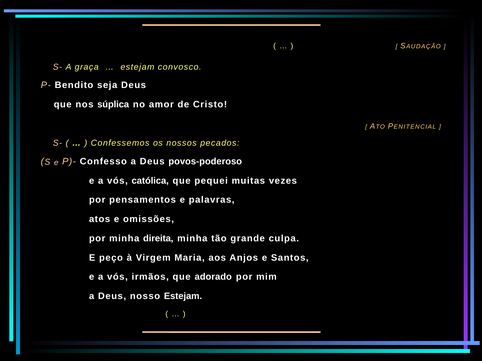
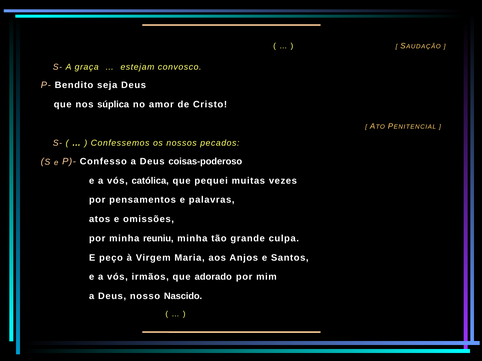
povos-poderoso: povos-poderoso -> coisas-poderoso (205, 162)
direita: direita -> reuniu (158, 239)
nosso Estejam: Estejam -> Nascido (183, 297)
